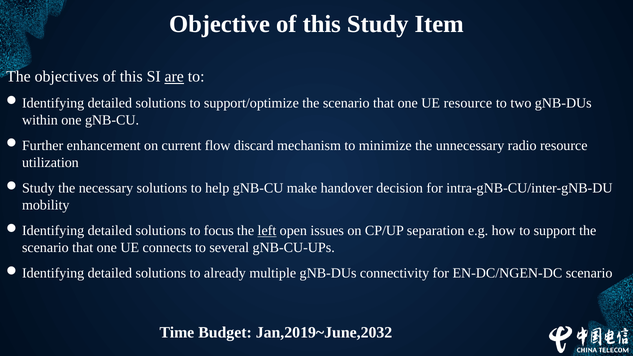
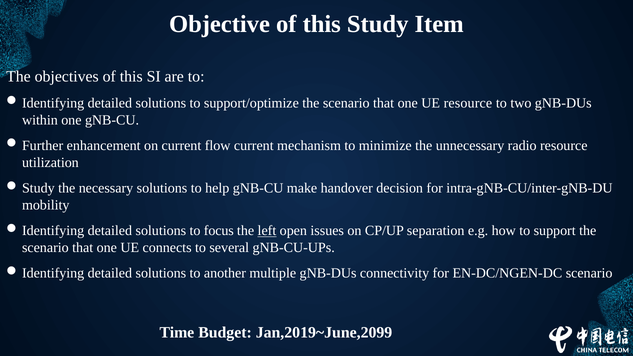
are underline: present -> none (174, 77)
flow discard: discard -> current (254, 146)
already: already -> another (225, 273)
Jan,2019~June,2032: Jan,2019~June,2032 -> Jan,2019~June,2099 (324, 333)
